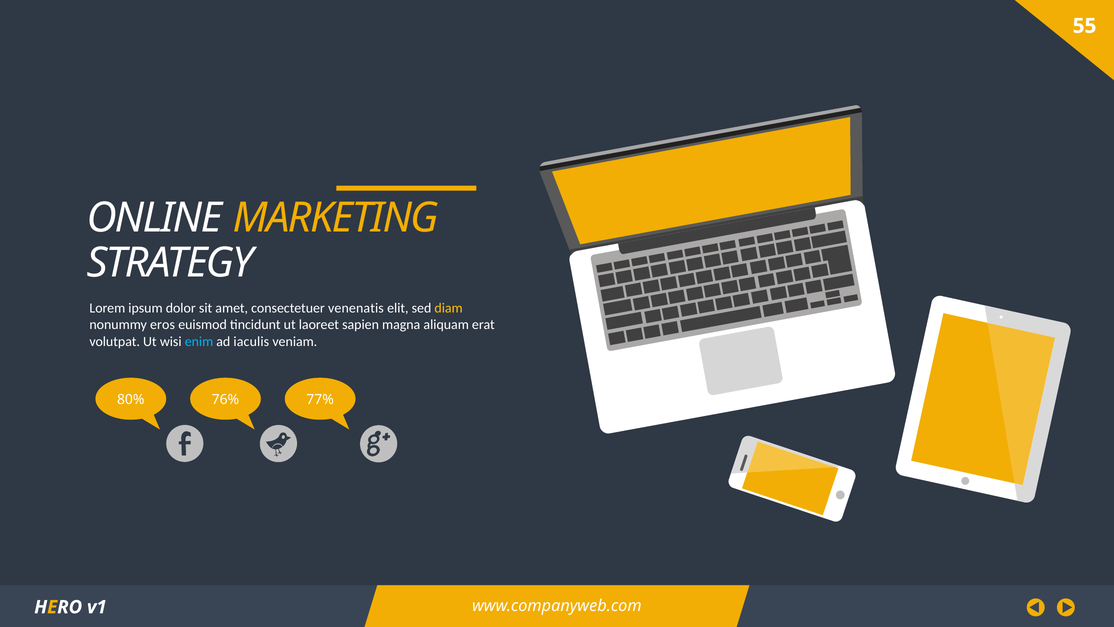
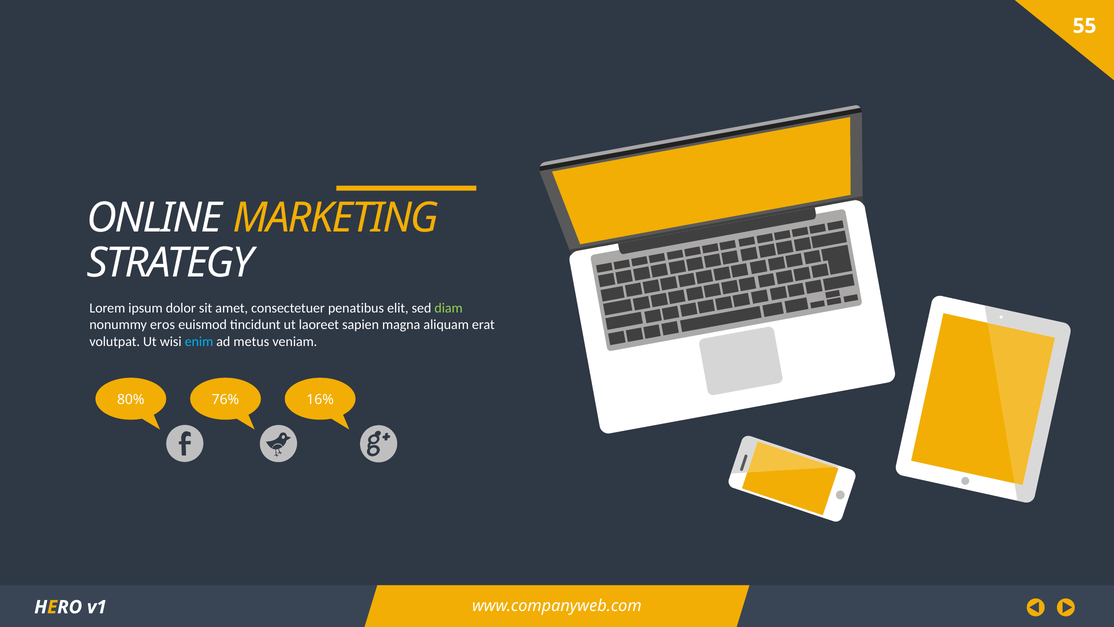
venenatis: venenatis -> penatibus (356, 308)
diam colour: yellow -> light green (449, 308)
iaculis: iaculis -> metus (251, 341)
77%: 77% -> 16% (320, 399)
